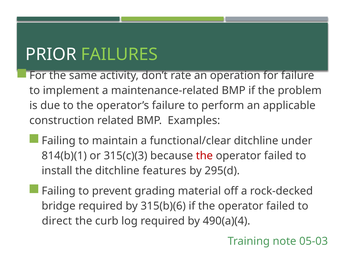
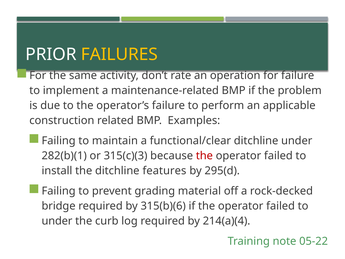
FAILURES colour: light green -> yellow (119, 54)
814(b)(1: 814(b)(1 -> 282(b)(1 (64, 156)
direct: direct -> under (57, 221)
490(a)(4: 490(a)(4 -> 214(a)(4 (227, 221)
05-03: 05-03 -> 05-22 (314, 241)
